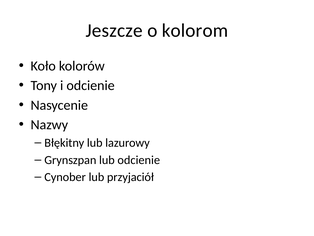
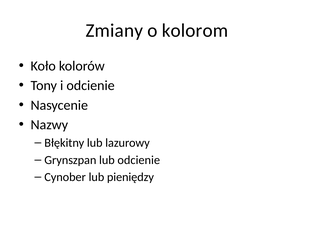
Jeszcze: Jeszcze -> Zmiany (114, 30)
przyjaciół: przyjaciół -> pieniędzy (130, 177)
